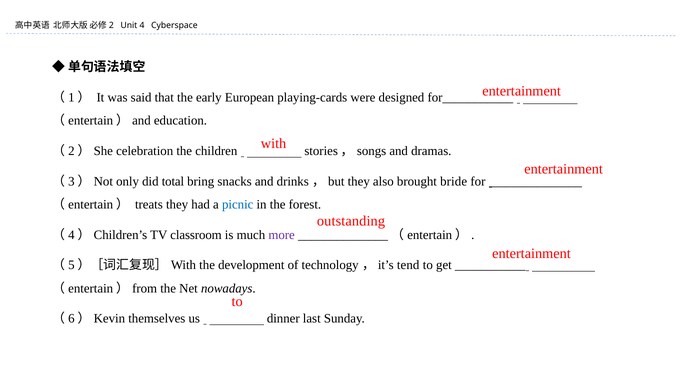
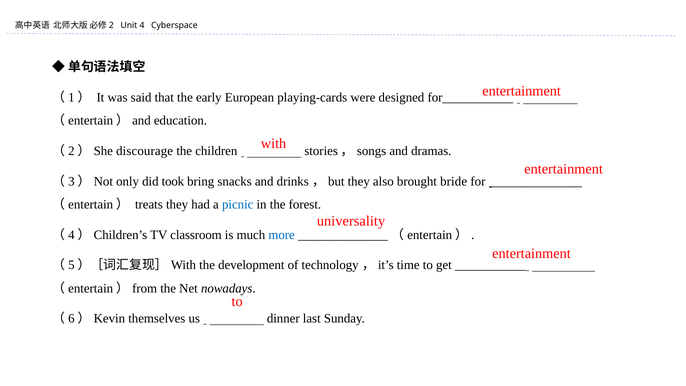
celebration: celebration -> discourage (145, 151)
total: total -> took (173, 181)
outstanding: outstanding -> universality (351, 221)
more colour: purple -> blue (282, 235)
tend: tend -> time (408, 265)
